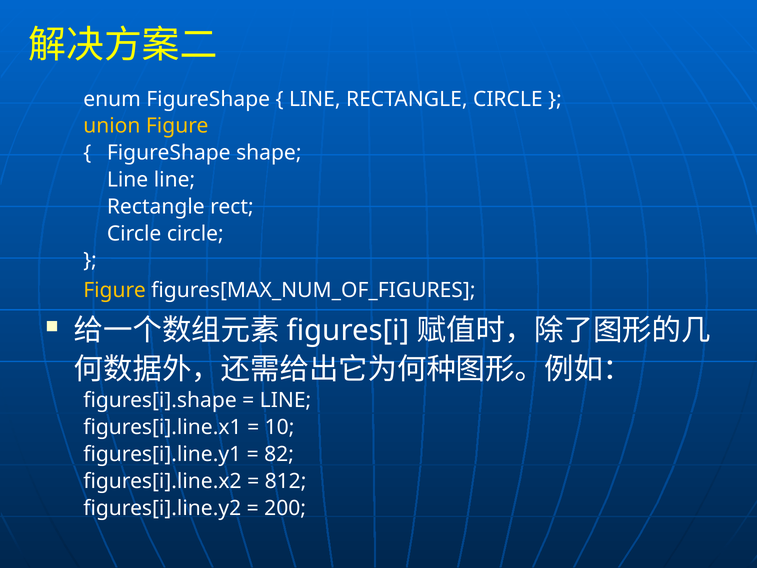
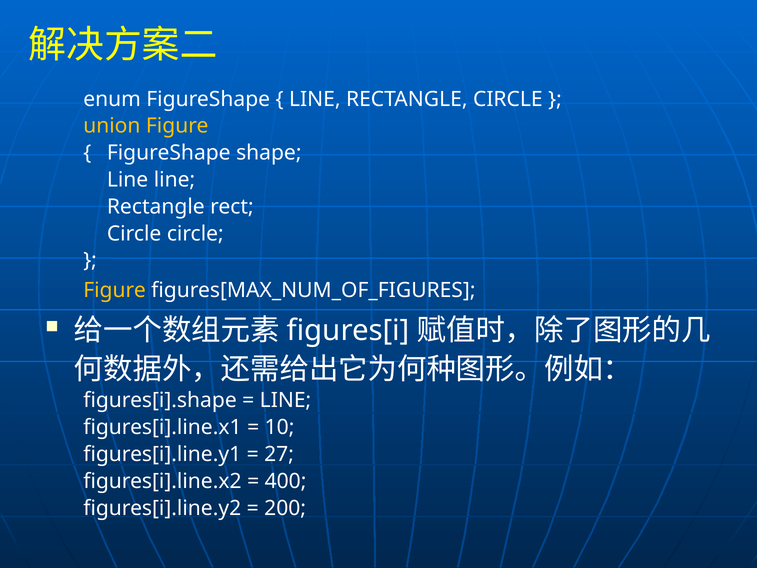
82: 82 -> 27 (279, 454)
812: 812 -> 400 (286, 481)
